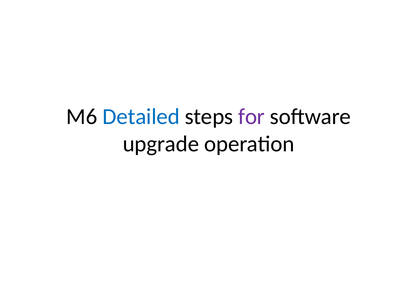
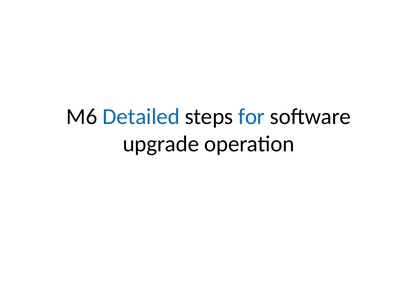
for colour: purple -> blue (252, 117)
